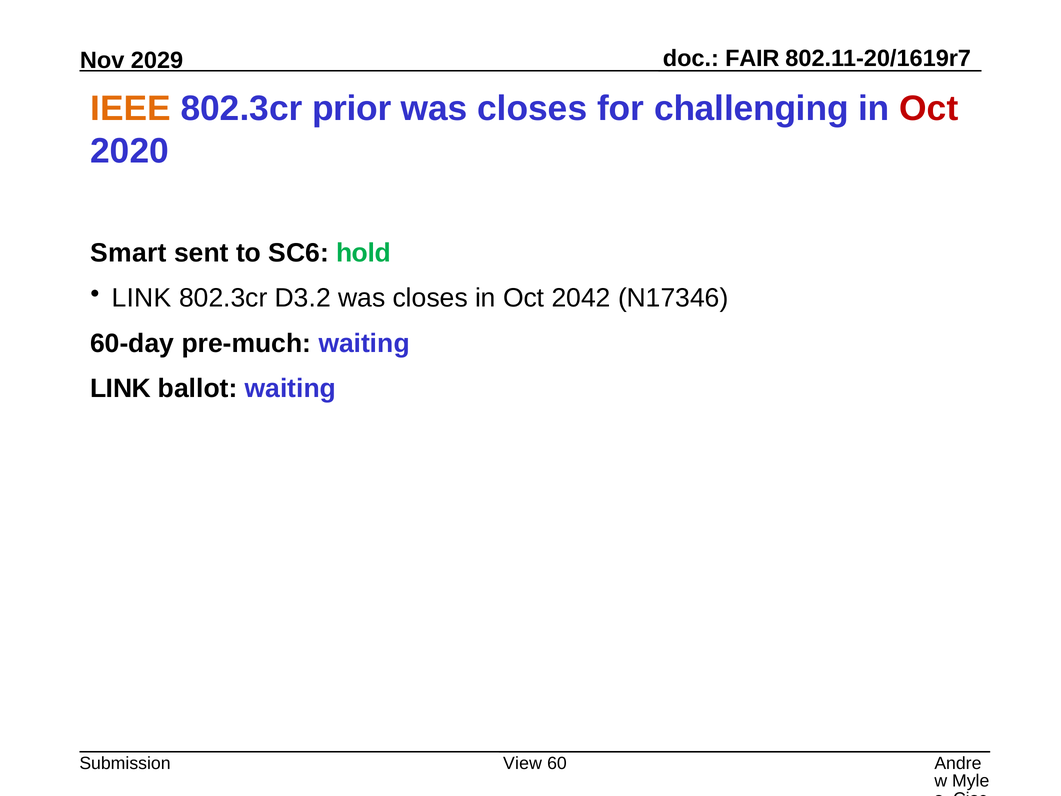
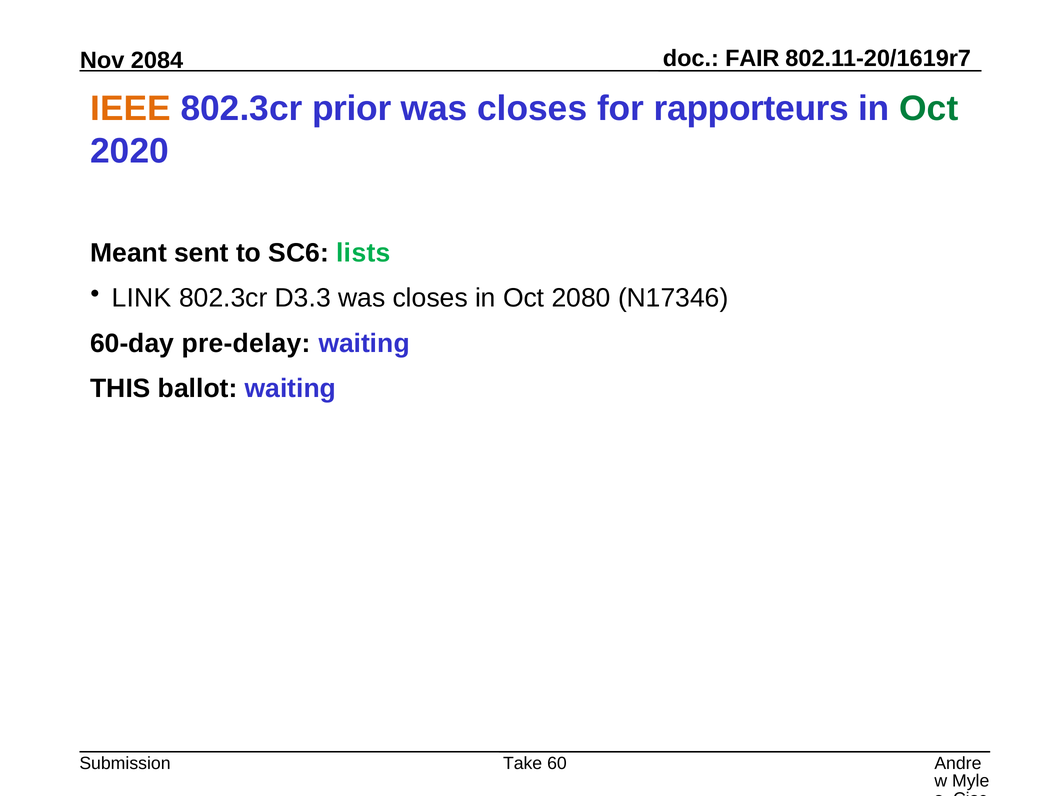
2029: 2029 -> 2084 (157, 60)
challenging: challenging -> rapporteurs (751, 109)
Oct colour: red -> green (929, 109)
Smart: Smart -> Meant (129, 253)
hold: hold -> lists (363, 253)
D3.2: D3.2 -> D3.3 (303, 298)
2042: 2042 -> 2080 (581, 298)
pre-much: pre-much -> pre-delay (246, 343)
LINK: LINK -> THIS (120, 388)
View: View -> Take (523, 763)
